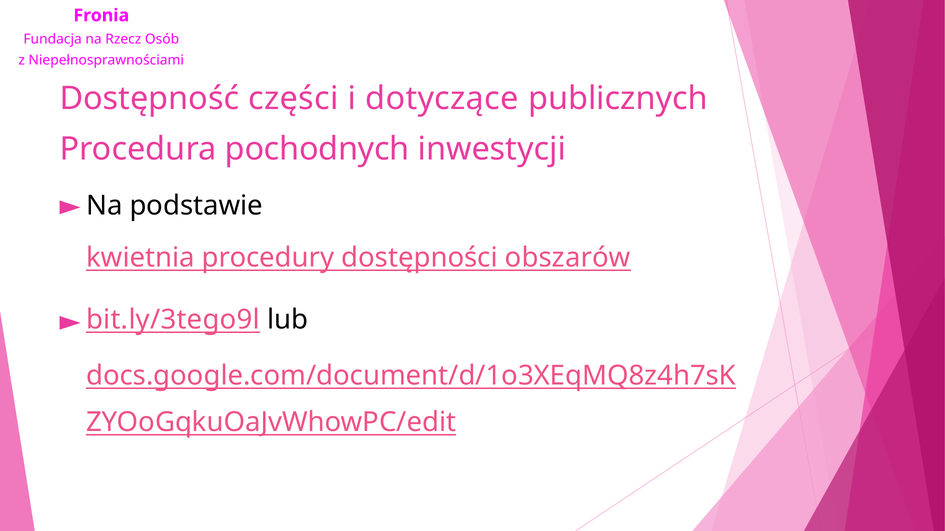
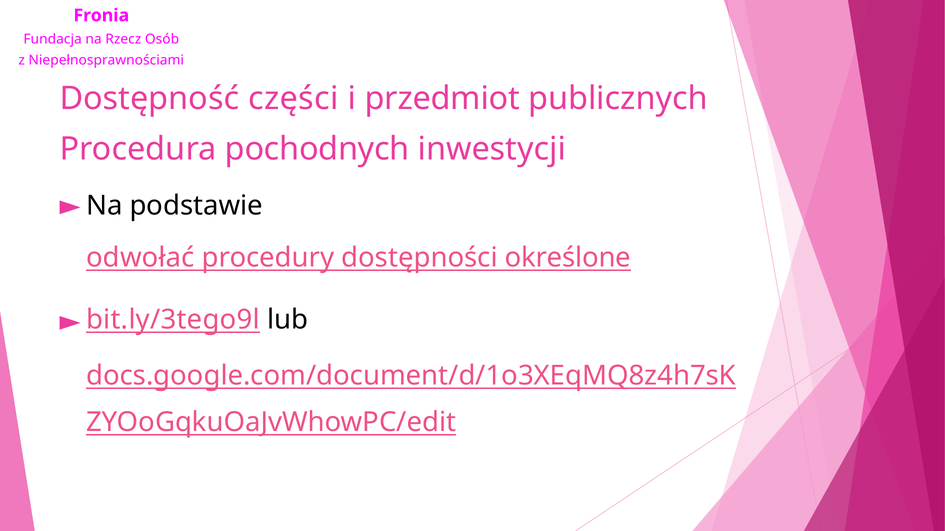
dotyczące: dotyczące -> przedmiot (442, 99)
kwietnia: kwietnia -> odwołać (140, 258)
obszarów: obszarów -> określone (568, 258)
